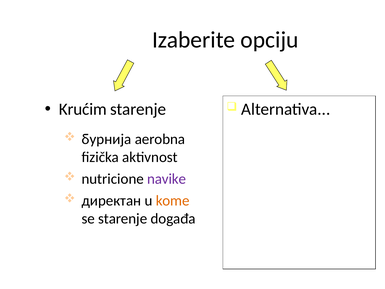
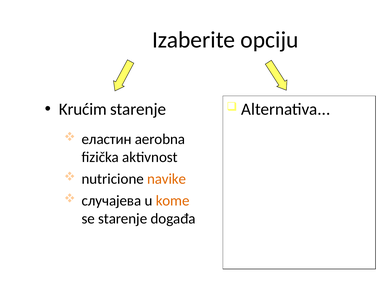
бурнија: бурнија -> еластин (107, 139)
navike colour: purple -> orange (167, 179)
директан: директан -> случајева (111, 200)
